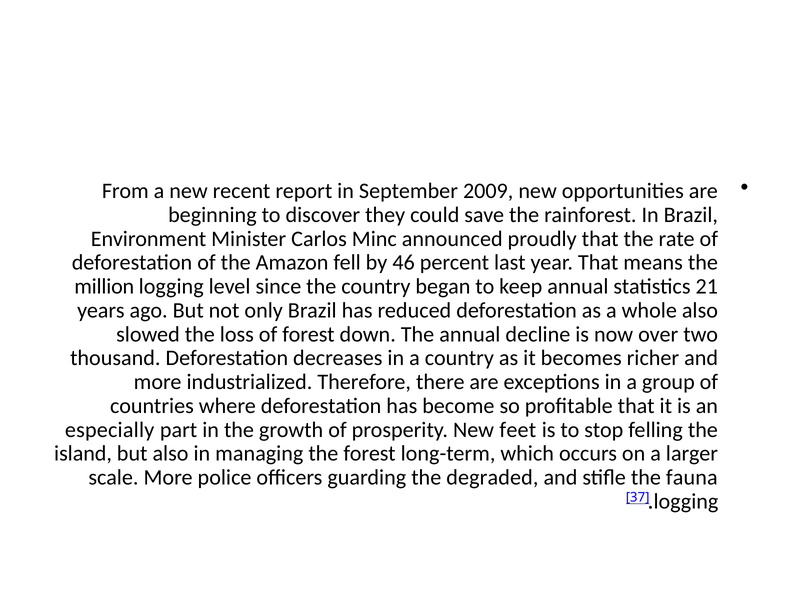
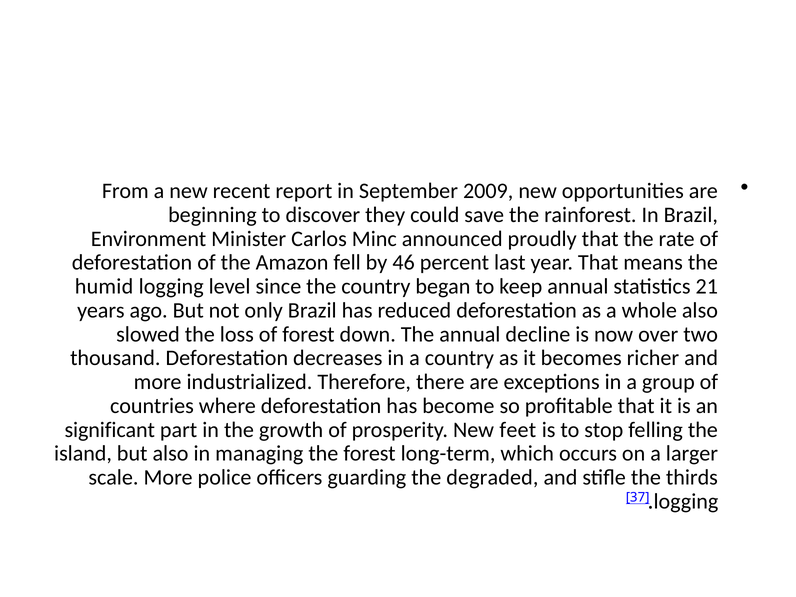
million: million -> humid (104, 287)
especially: especially -> significant (110, 430)
fauna: fauna -> thirds (692, 478)
